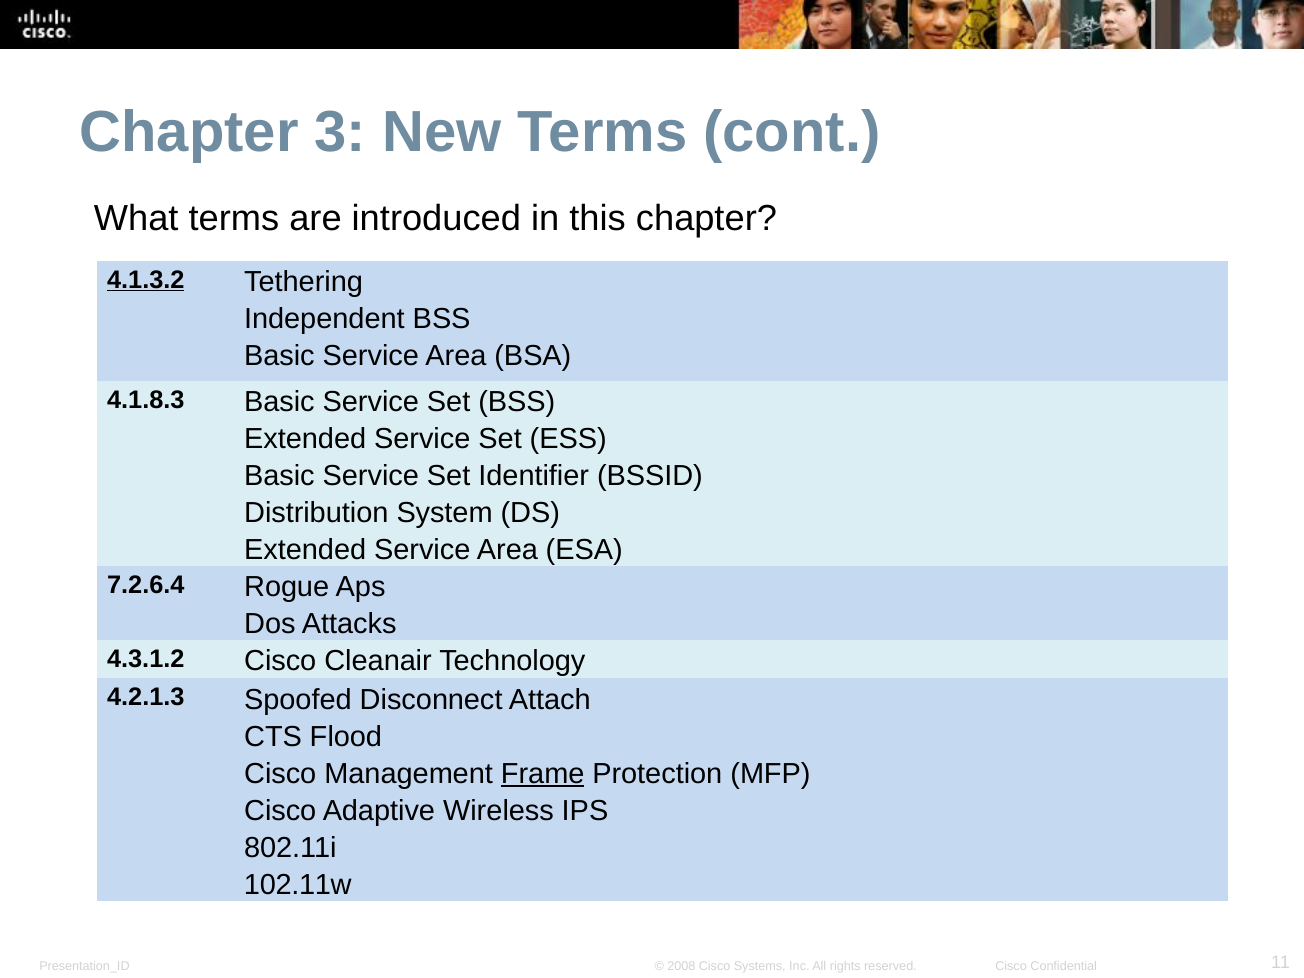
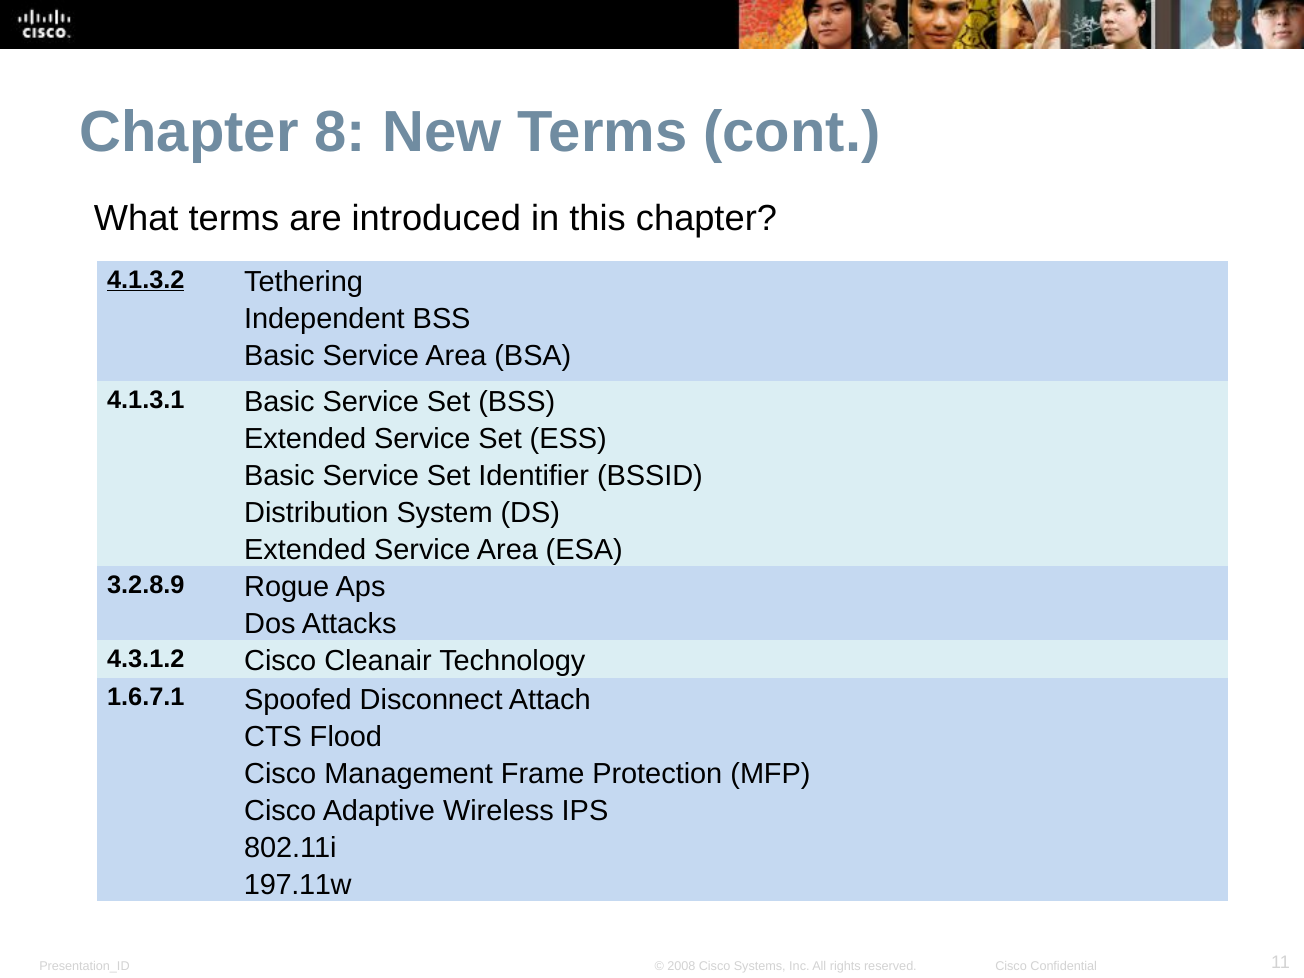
3: 3 -> 8 (340, 132)
4.1.8.3: 4.1.8.3 -> 4.1.3.1 (146, 400)
7.2.6.4: 7.2.6.4 -> 3.2.8.9 (146, 585)
4.2.1.3: 4.2.1.3 -> 1.6.7.1 (146, 697)
Frame underline: present -> none (543, 774)
102.11w: 102.11w -> 197.11w (298, 885)
